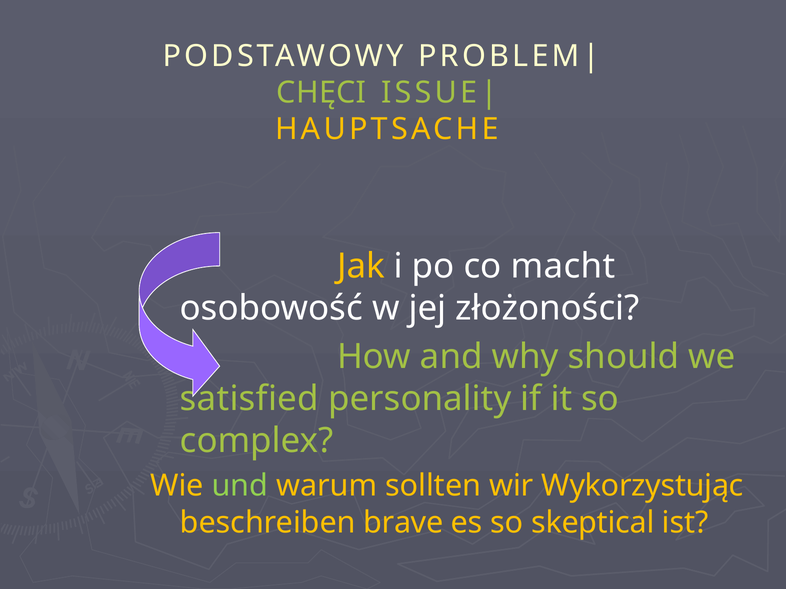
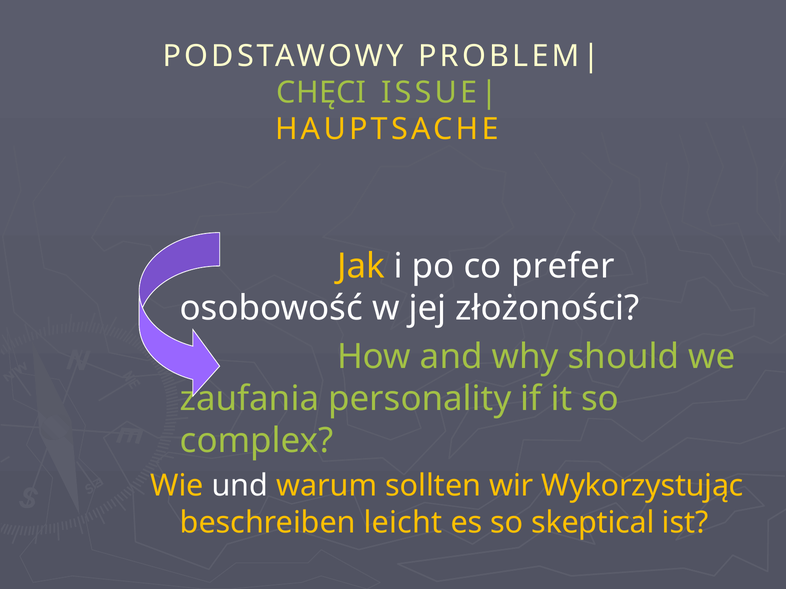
macht: macht -> prefer (563, 266)
satisfied: satisfied -> zaufania (249, 399)
und colour: light green -> white (240, 486)
brave: brave -> leicht (403, 523)
